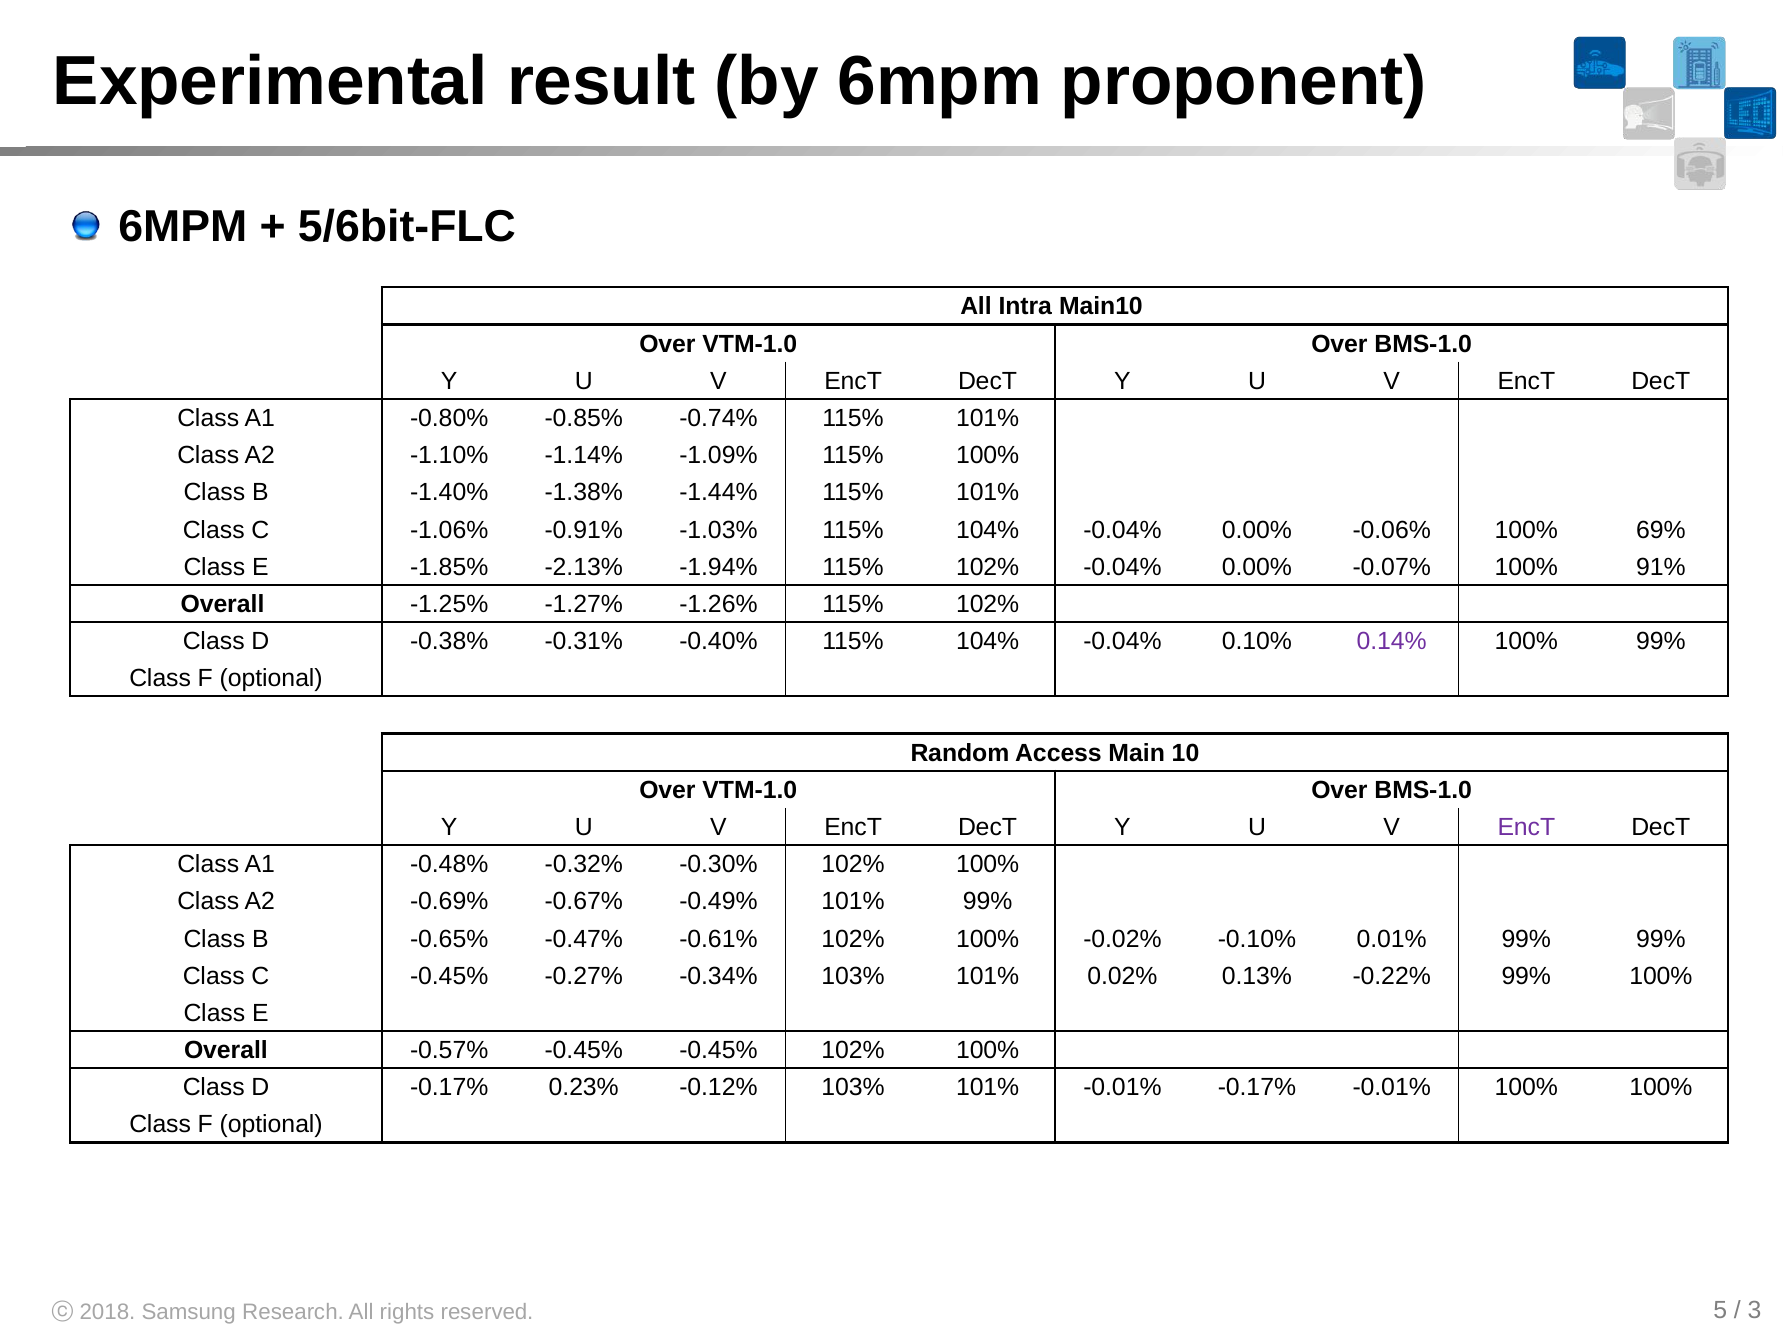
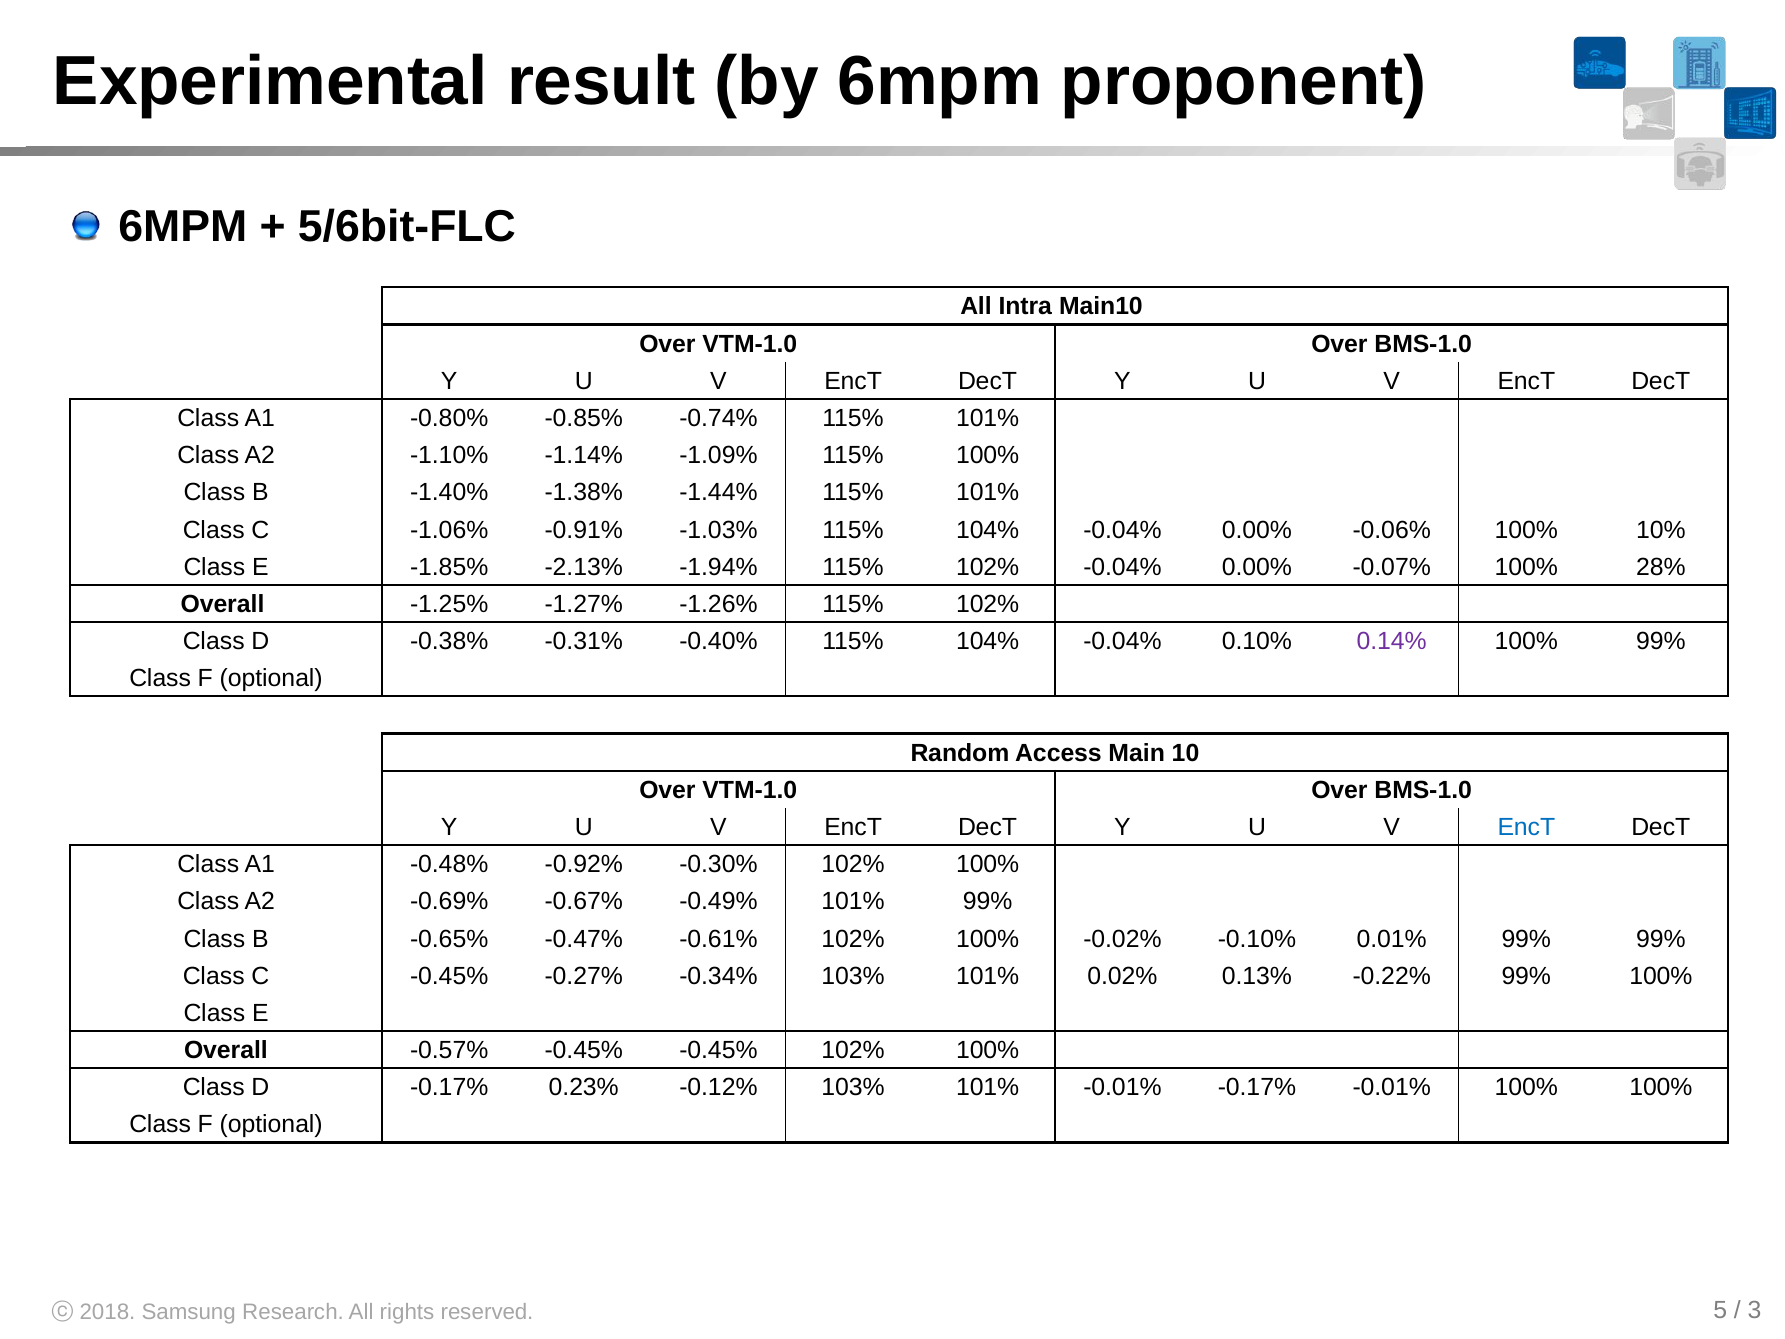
69%: 69% -> 10% (1661, 530)
91%: 91% -> 28% (1661, 567)
EncT colour: purple -> blue (1526, 827)
-0.32%: -0.32% -> -0.92% (584, 864)
